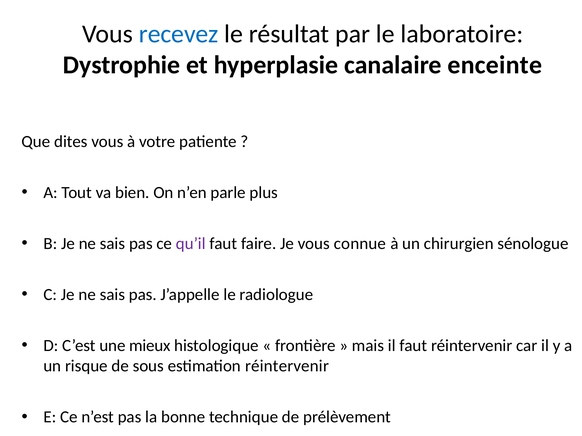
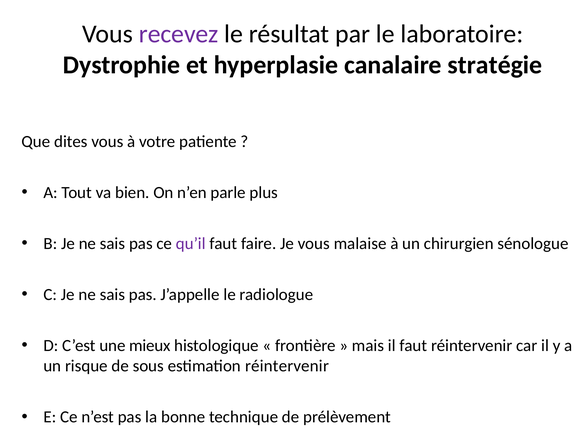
recevez colour: blue -> purple (179, 34)
enceinte: enceinte -> stratégie (495, 65)
connue: connue -> malaise (360, 244)
